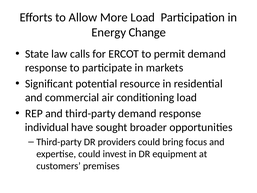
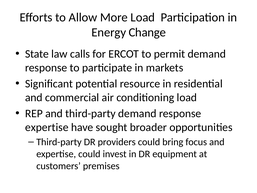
individual: individual -> expertise (47, 127)
